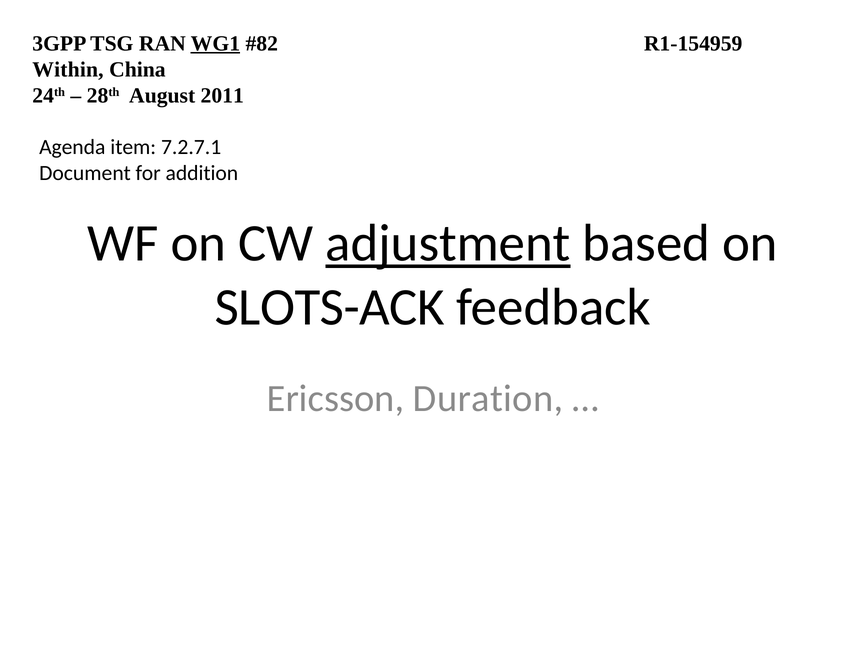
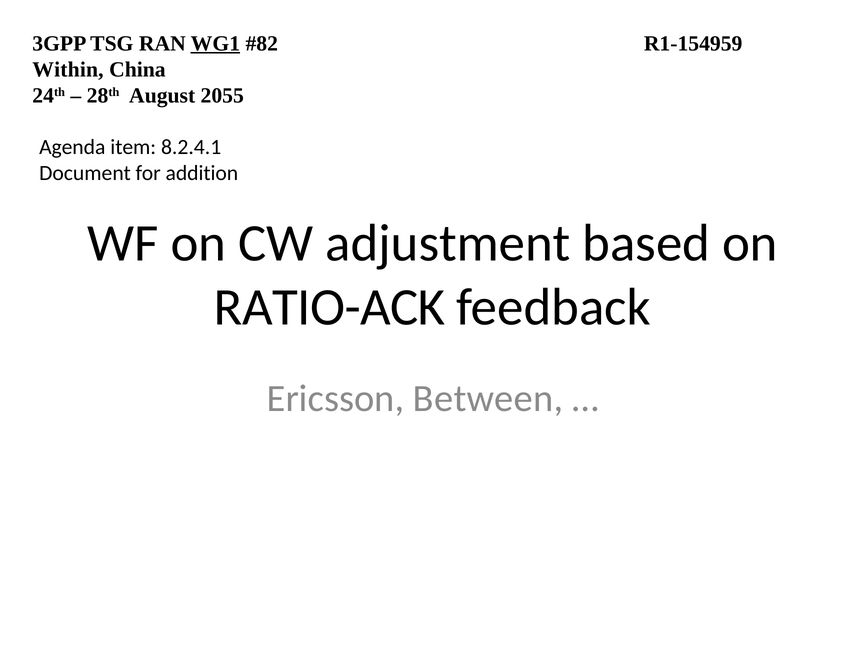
2011: 2011 -> 2055 (222, 95)
7.2.7.1: 7.2.7.1 -> 8.2.4.1 (191, 147)
adjustment underline: present -> none (448, 243)
SLOTS-ACK: SLOTS-ACK -> RATIO-ACK (330, 307)
Duration: Duration -> Between (488, 398)
